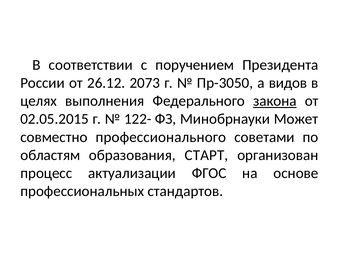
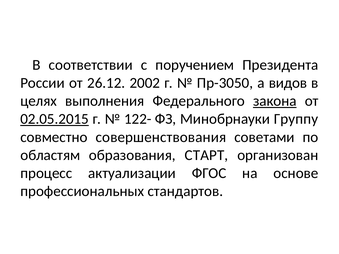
2073: 2073 -> 2002 (145, 83)
02.05.2015 underline: none -> present (55, 119)
Может: Может -> Группу (296, 119)
профессионального: профессионального -> совершенствования (161, 137)
